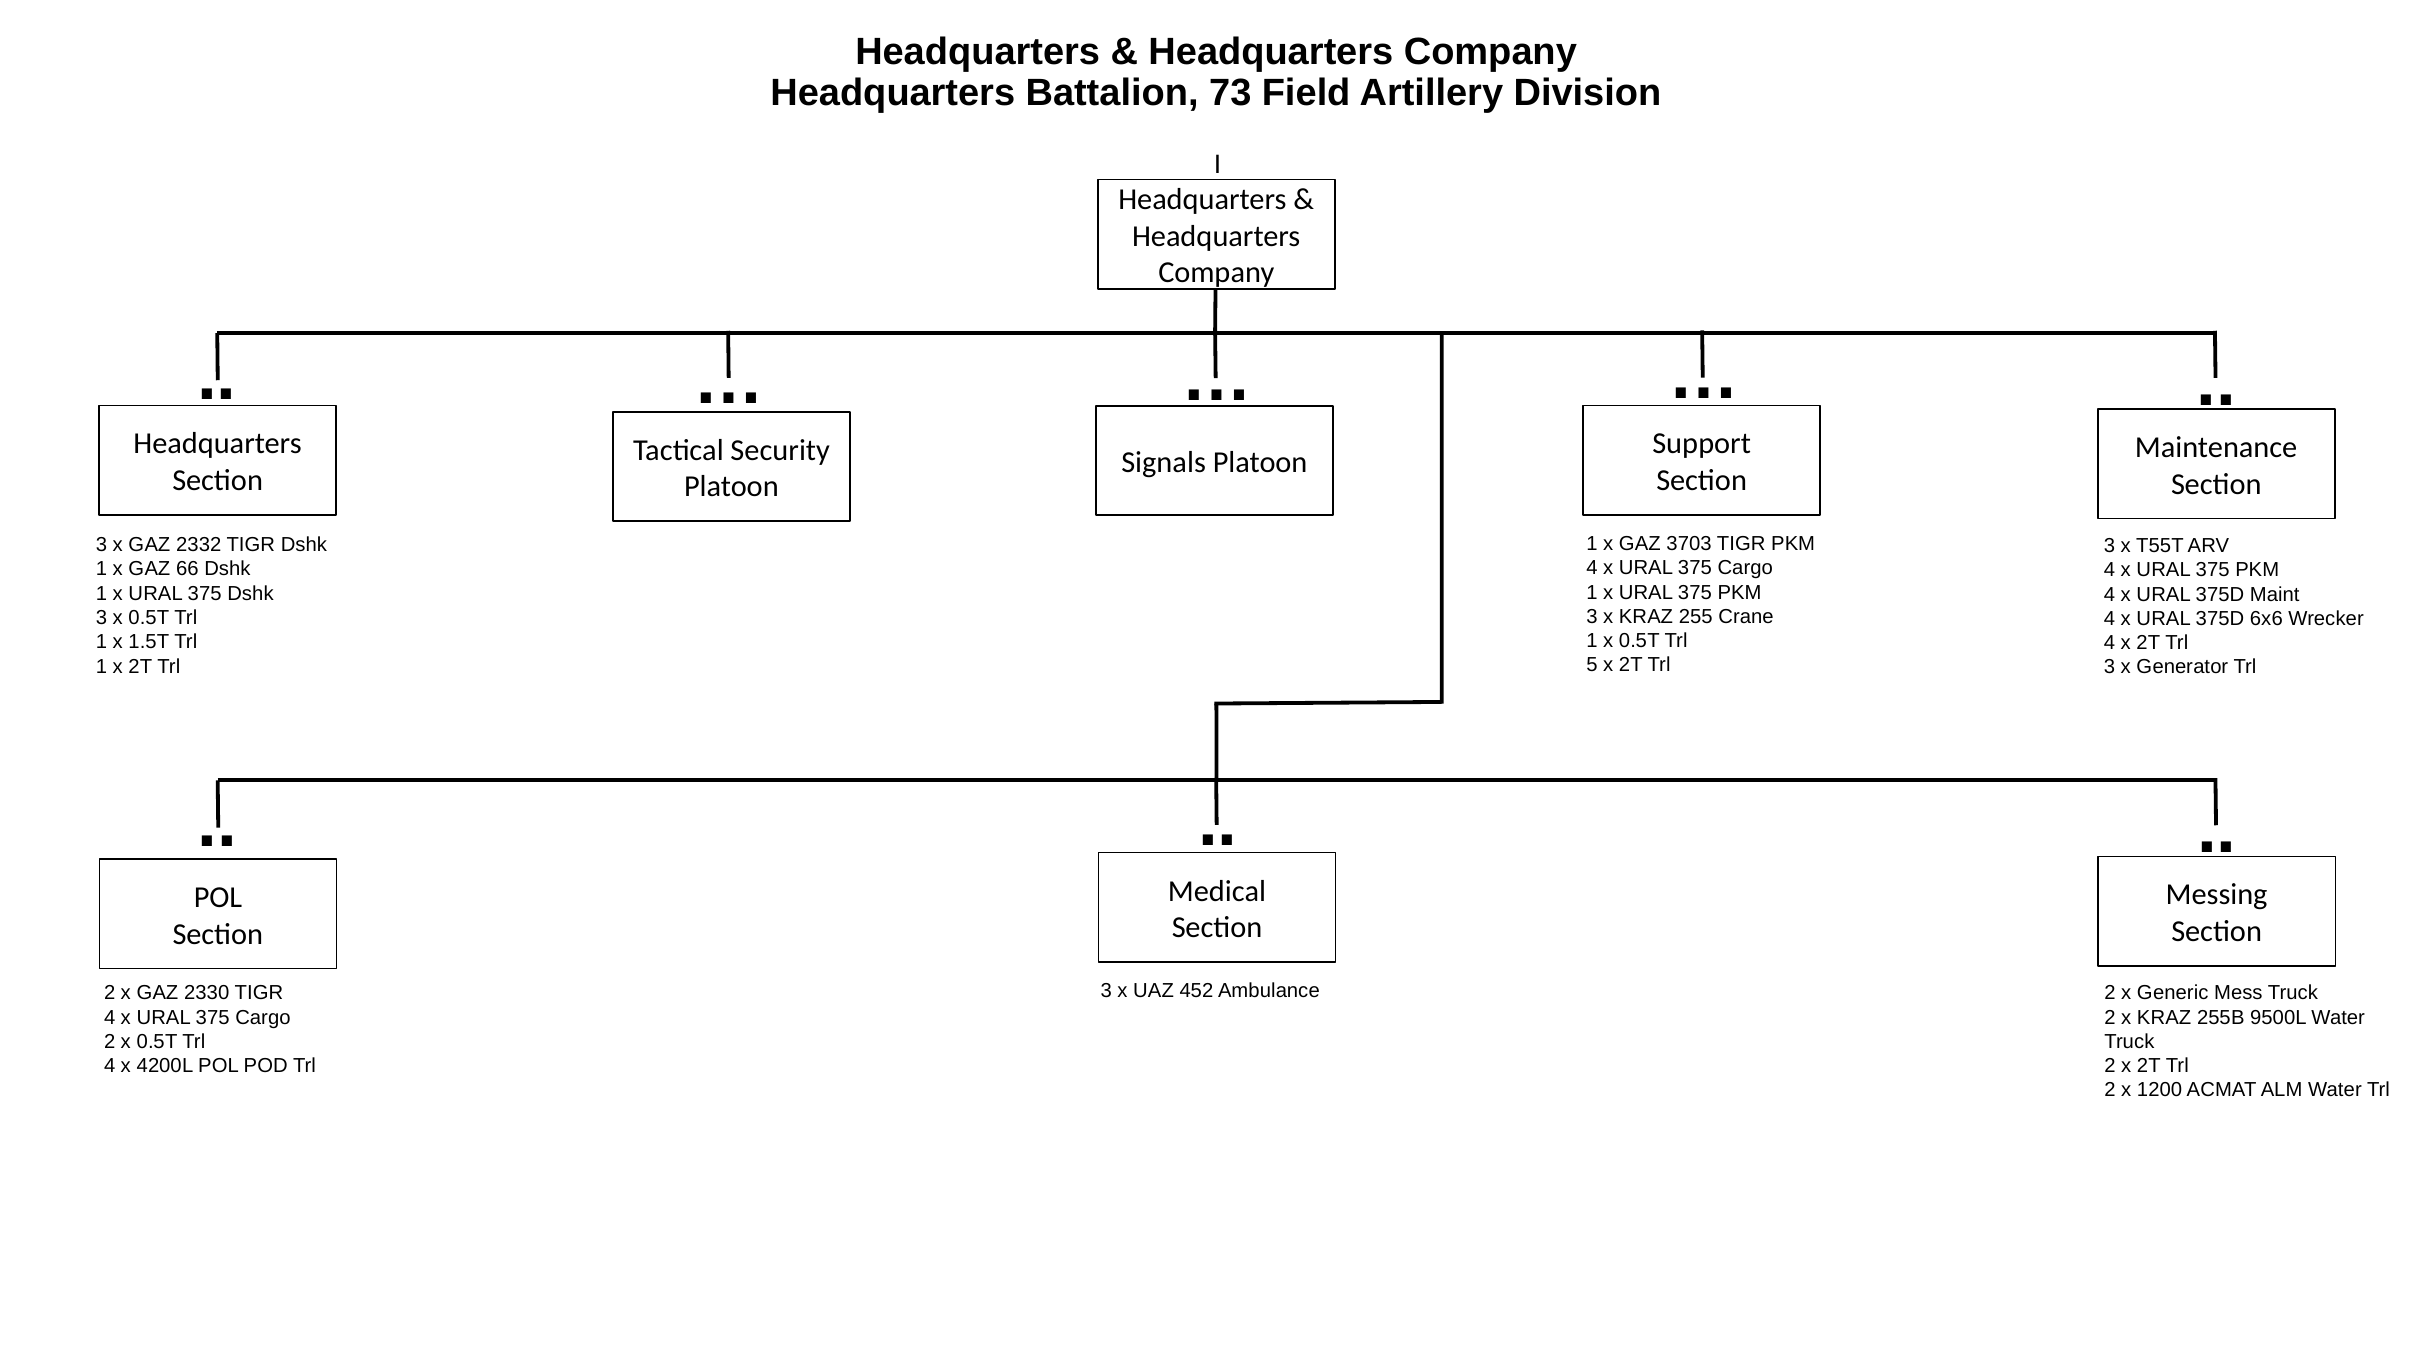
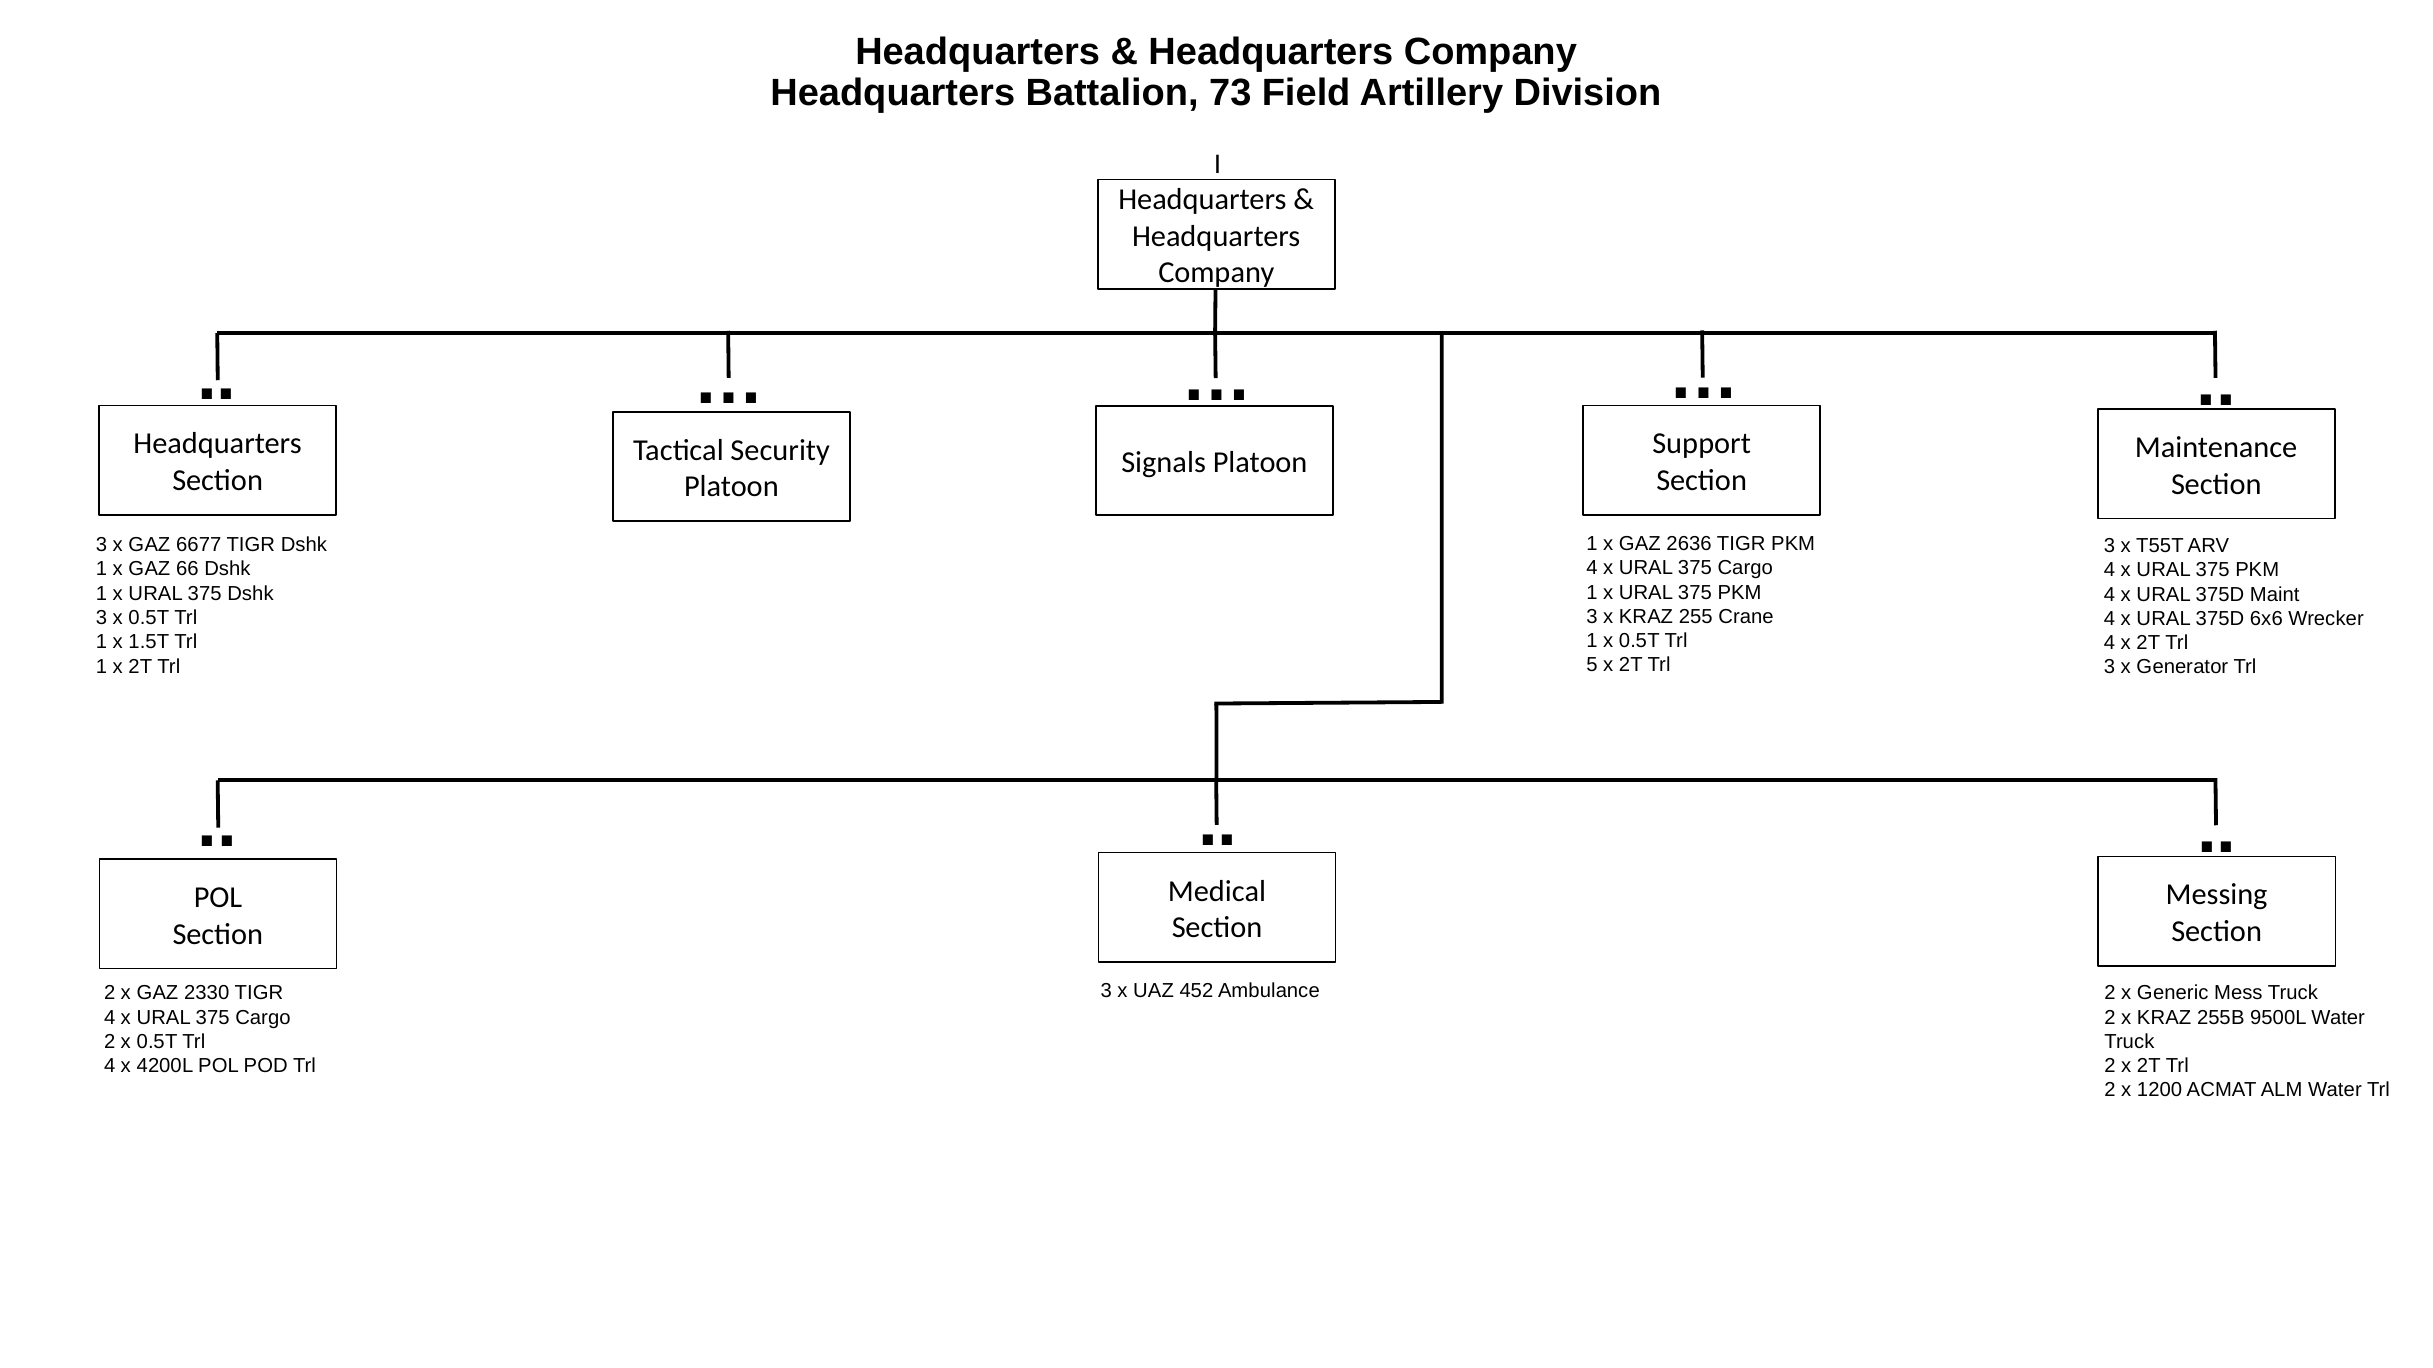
3703: 3703 -> 2636 (1689, 544)
2332: 2332 -> 6677 (199, 545)
